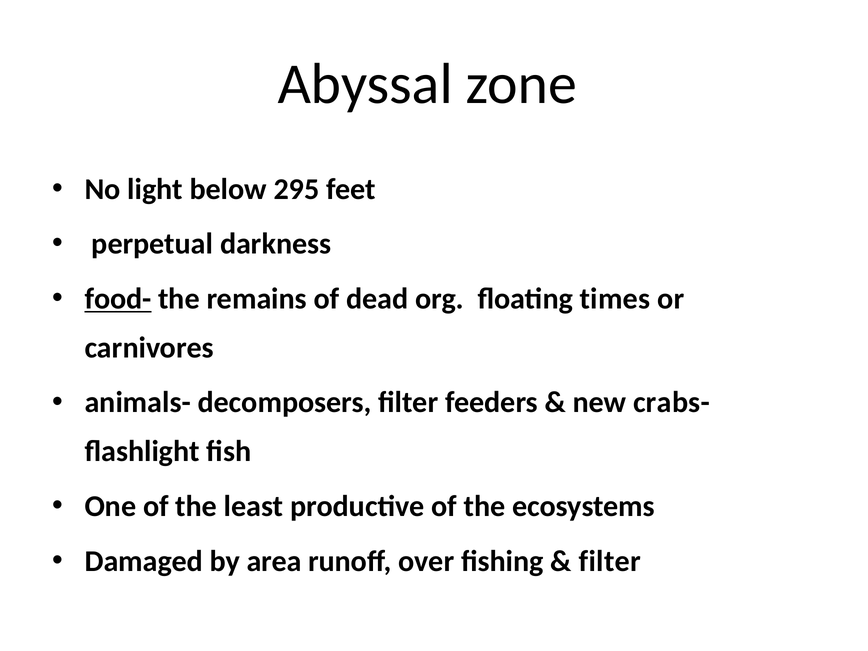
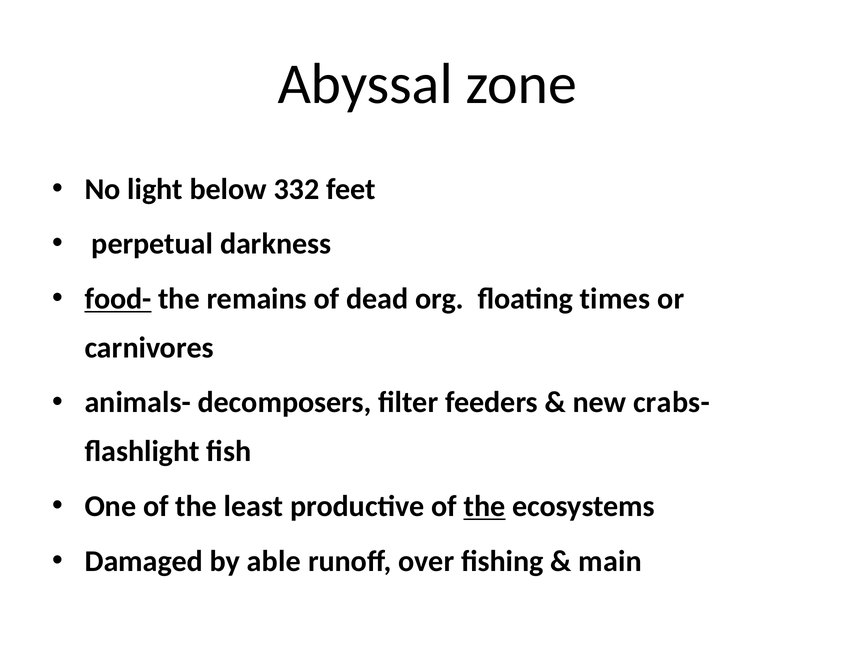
295: 295 -> 332 (296, 189)
the underline: none -> present (484, 506)
area: area -> able (274, 561)
filter: filter -> main (610, 561)
